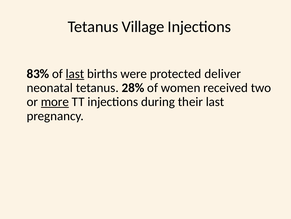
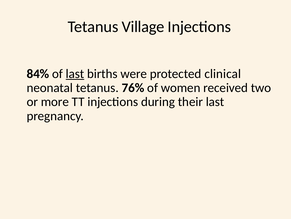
83%: 83% -> 84% (38, 74)
deliver: deliver -> clinical (223, 74)
28%: 28% -> 76% (133, 88)
more underline: present -> none (55, 102)
